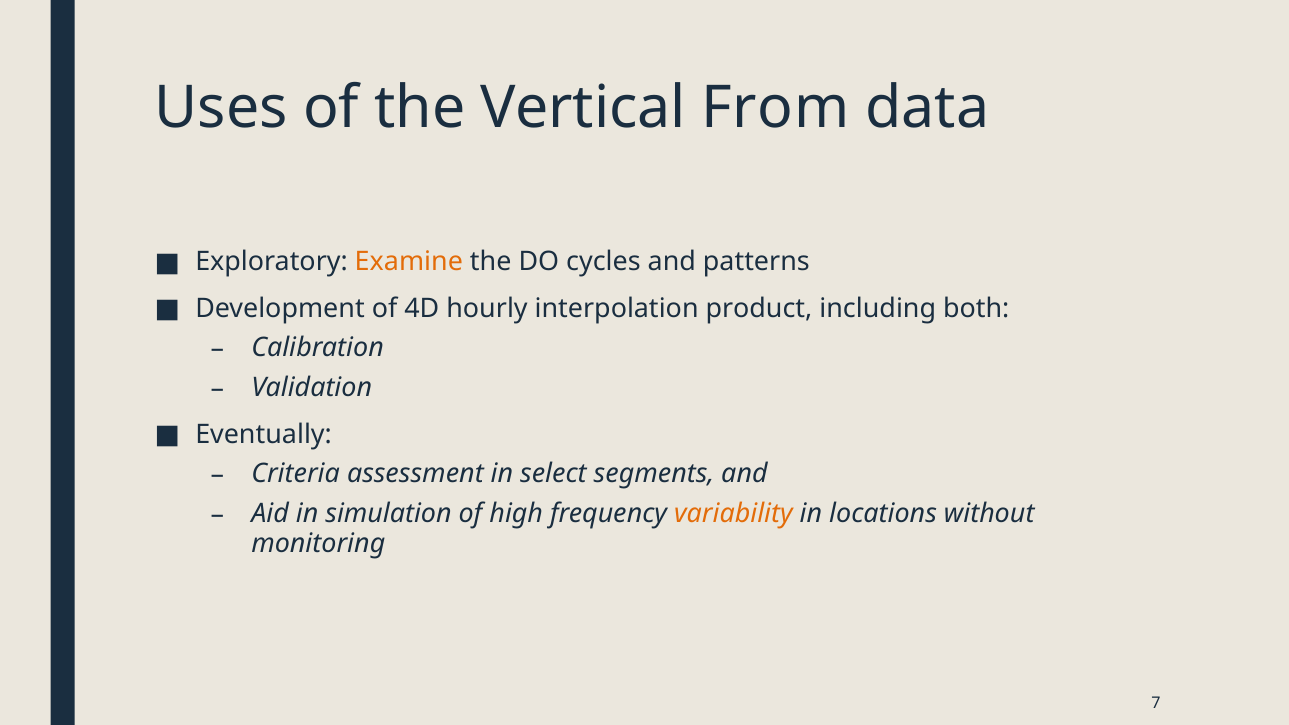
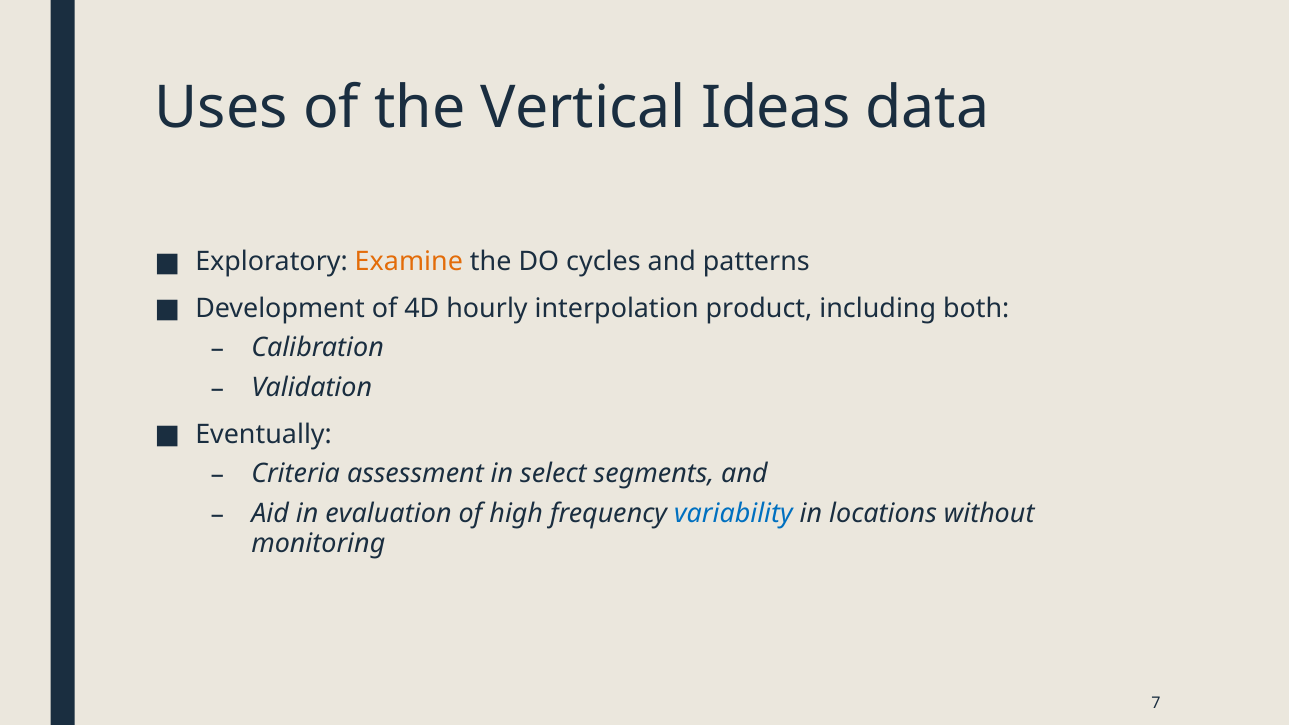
From: From -> Ideas (776, 108)
simulation: simulation -> evaluation (388, 514)
variability colour: orange -> blue (733, 514)
